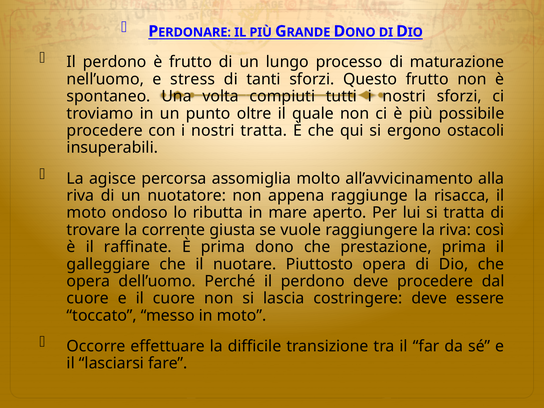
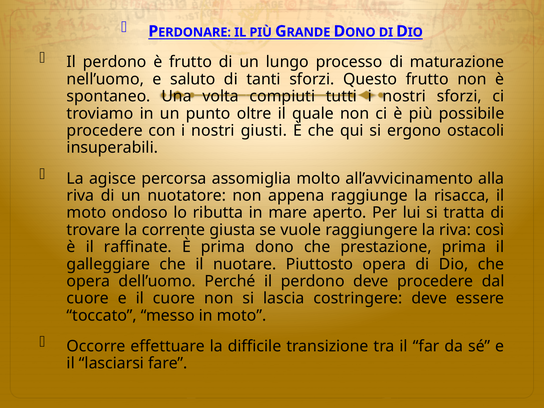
stress: stress -> saluto (193, 79)
nostri tratta: tratta -> giusti (264, 131)
